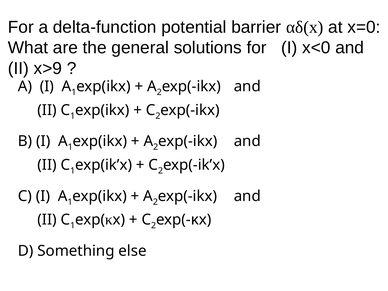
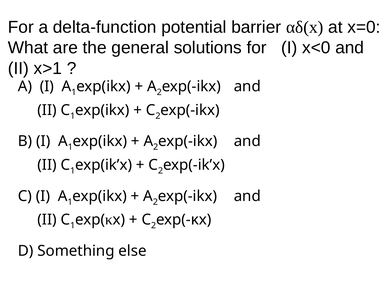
x>9: x>9 -> x>1 (48, 69)
